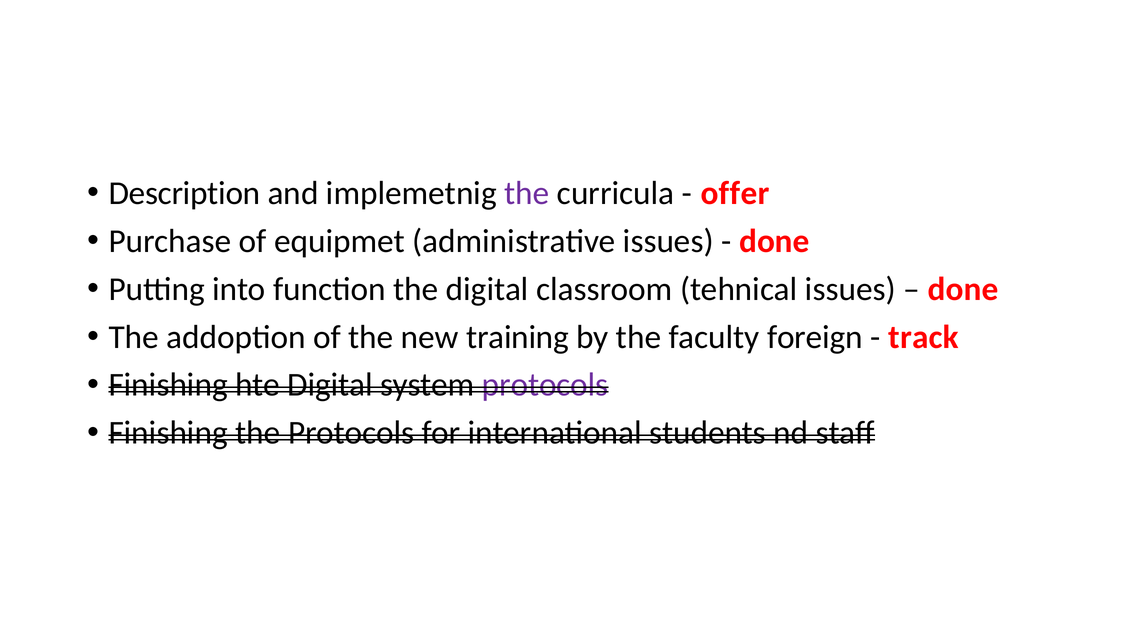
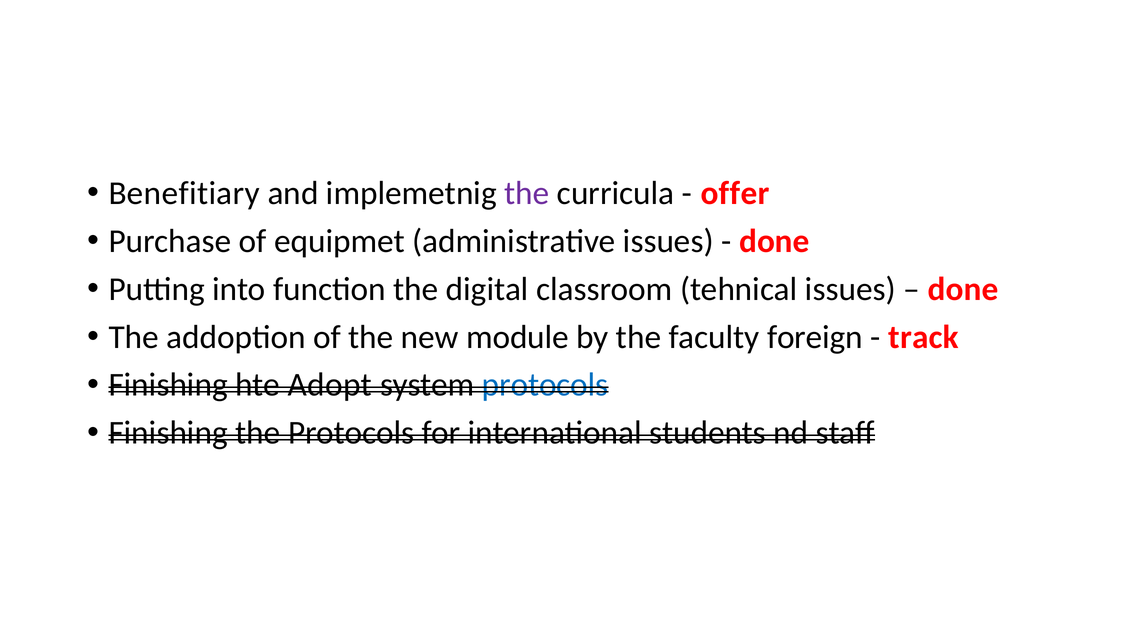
Description: Description -> Benefitiary (184, 193)
training: training -> module (517, 337)
hte Digital: Digital -> Adopt (330, 385)
protocols colour: purple -> blue (545, 385)
